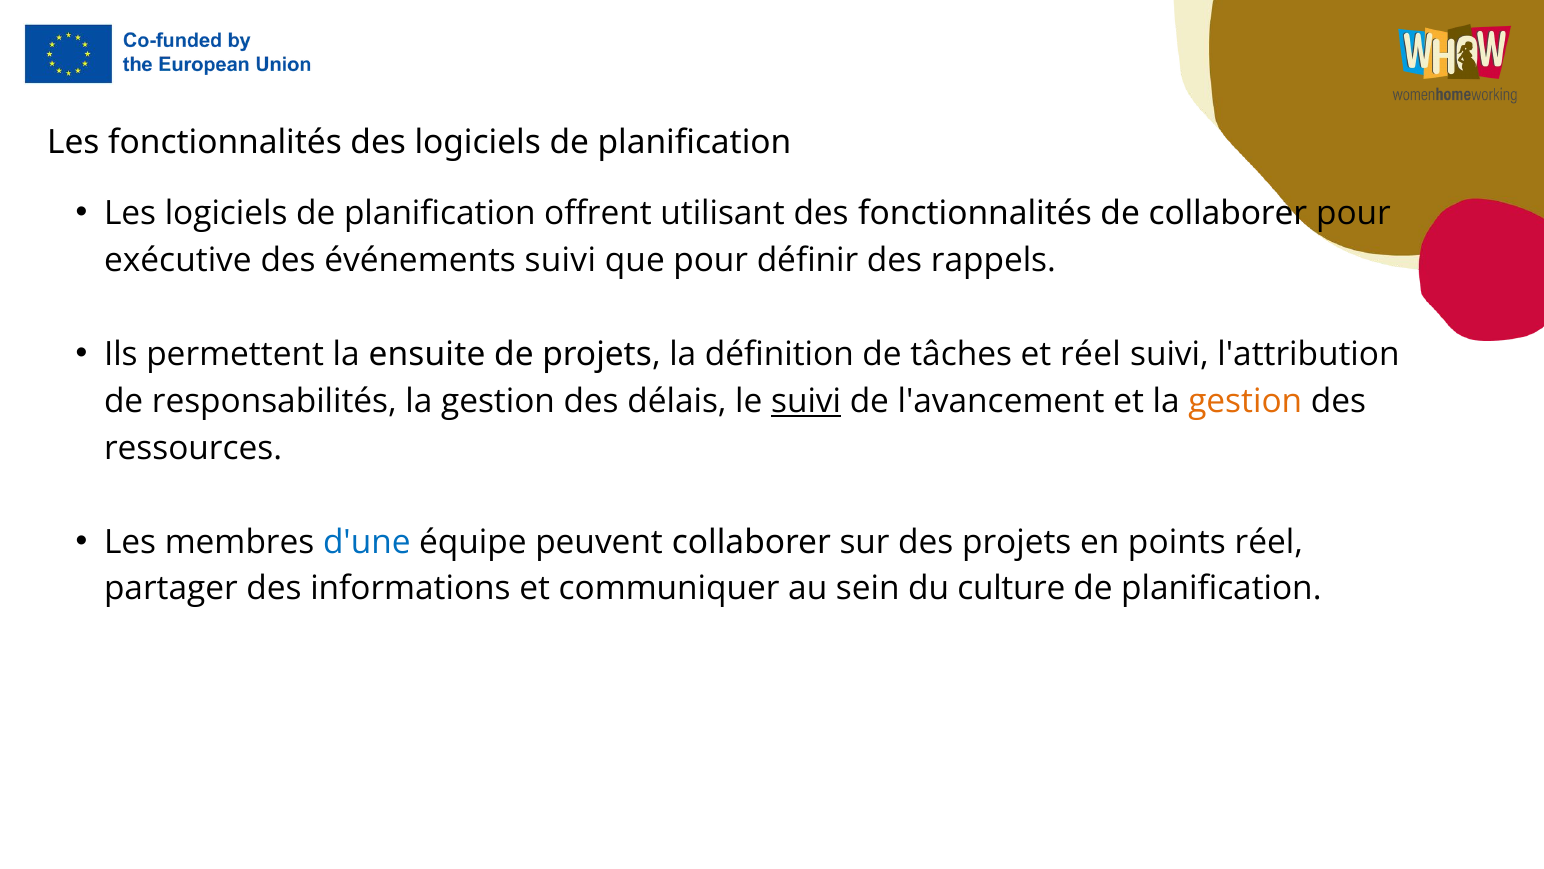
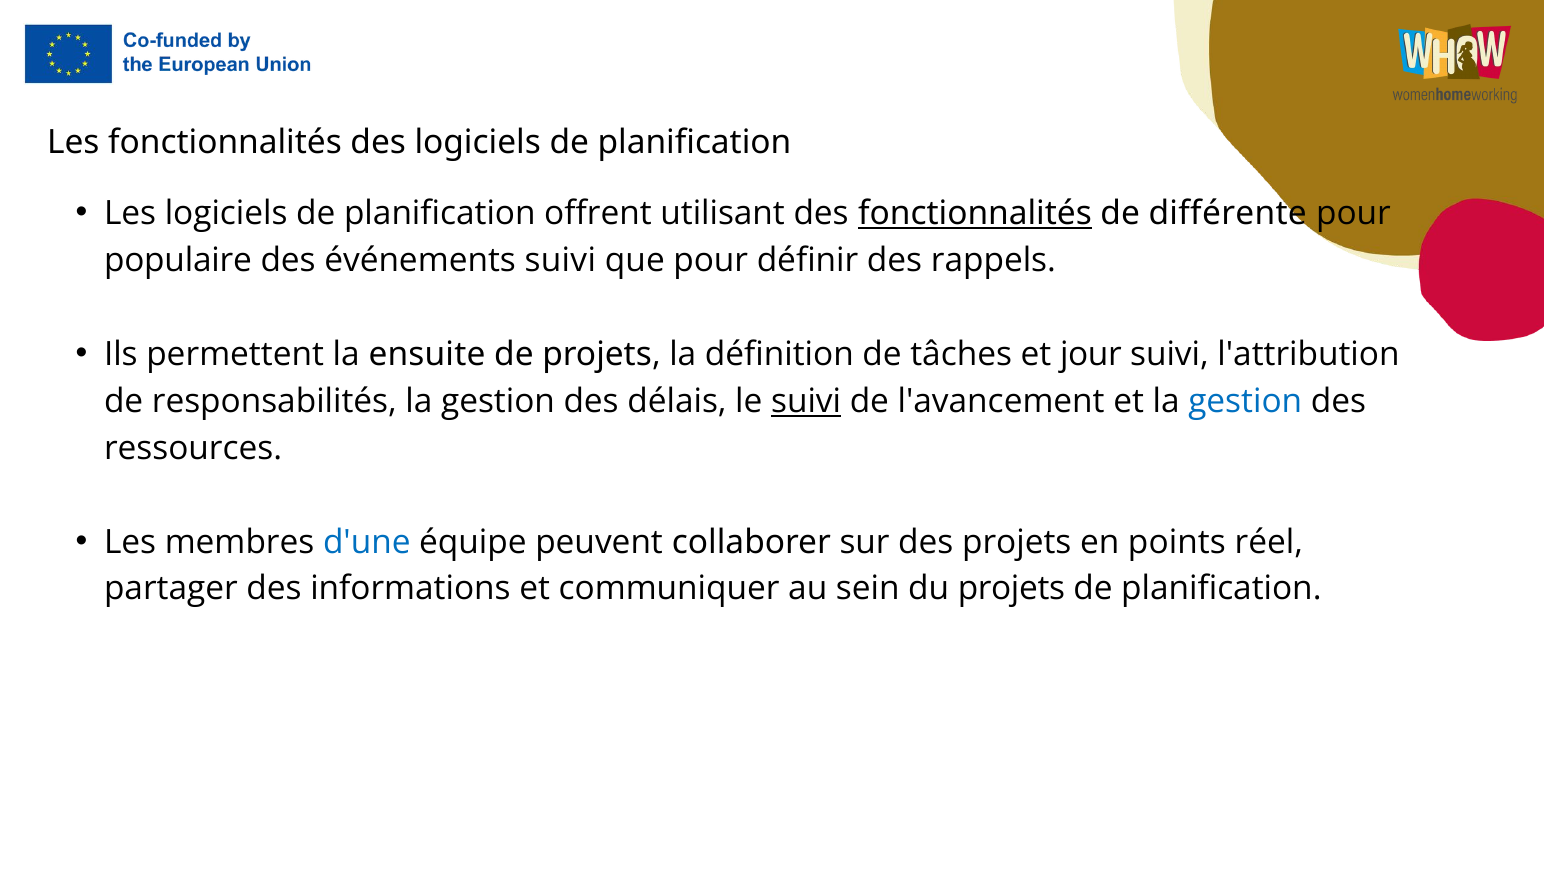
fonctionnalités underline: none -> present (975, 214)
de collaborer: collaborer -> différente (1228, 214)
exécutive: exécutive -> populaire (178, 260)
et réel: réel -> jour (1091, 354)
gestion colour: orange -> blue (1245, 401)
du culture: culture -> projets (1011, 589)
